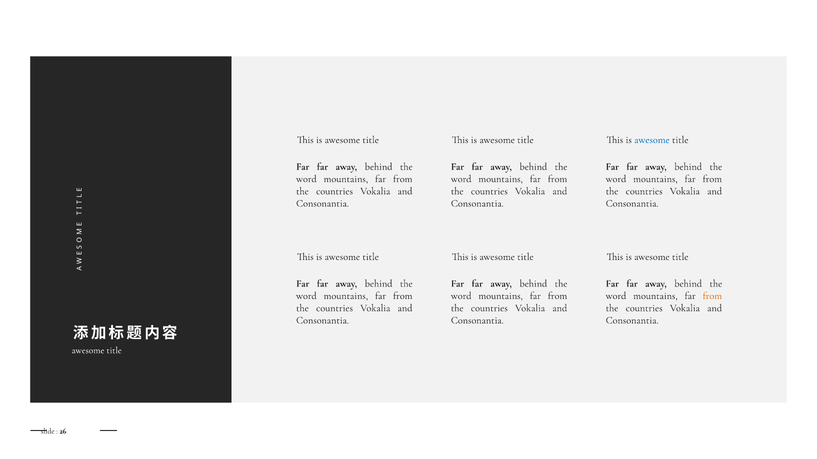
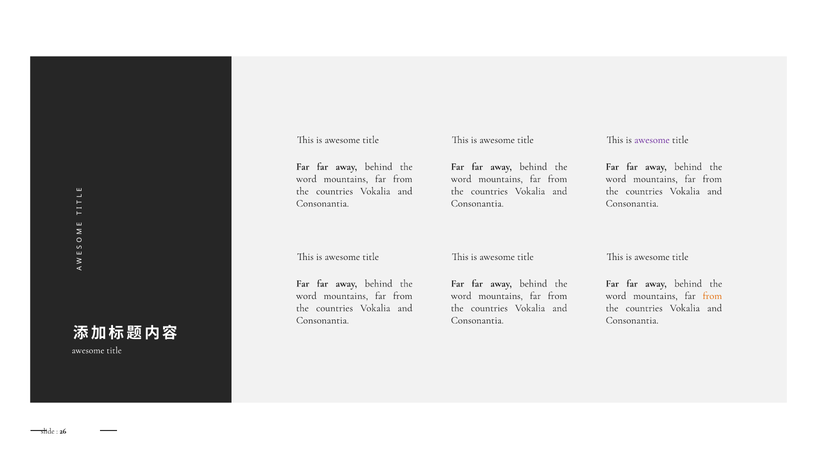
awesome colour: blue -> purple (652, 140)
